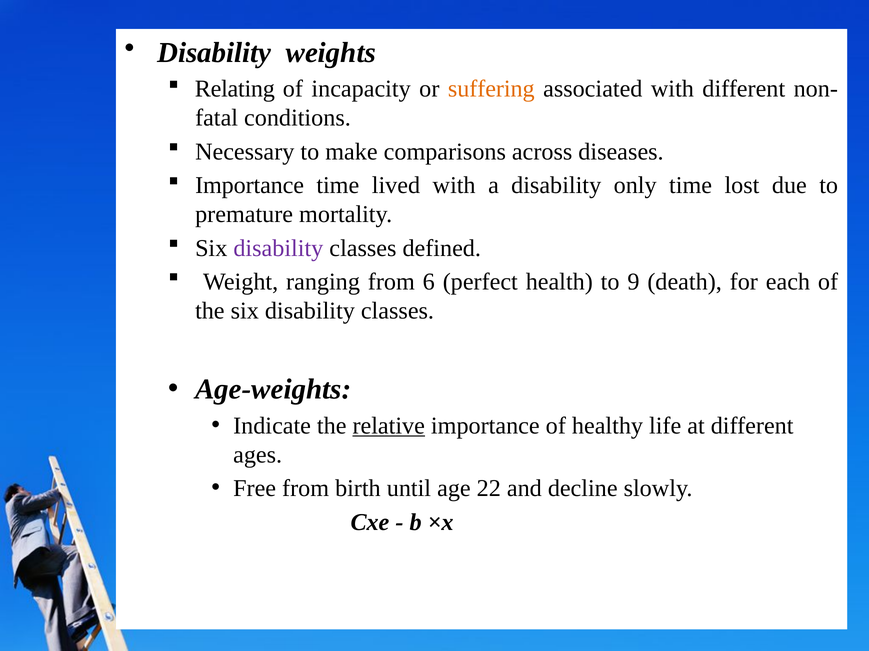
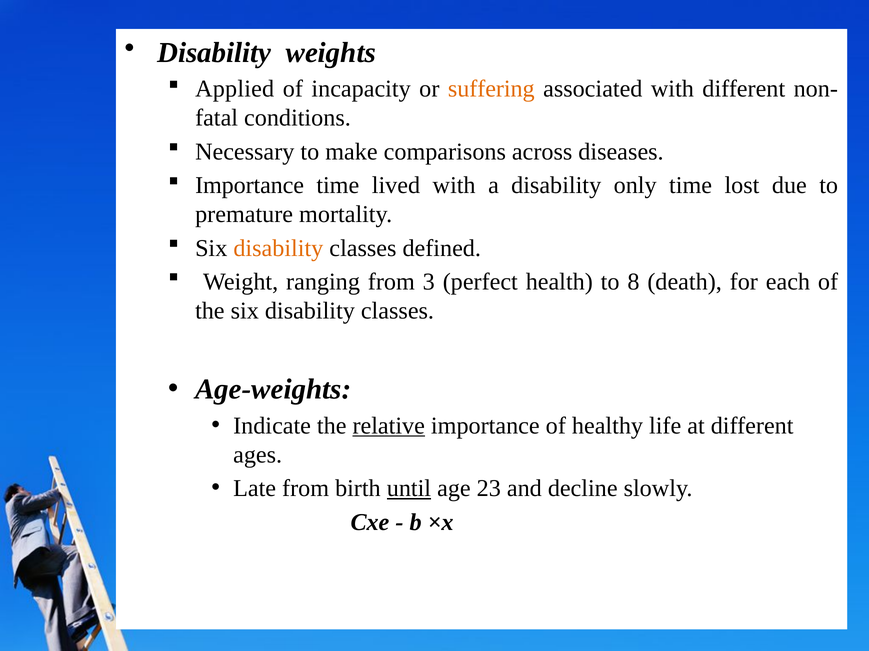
Relating: Relating -> Applied (235, 89)
disability colour: purple -> orange (278, 248)
6: 6 -> 3 (429, 282)
9: 9 -> 8 (633, 282)
Free: Free -> Late (255, 489)
until underline: none -> present (409, 489)
22: 22 -> 23 (489, 489)
